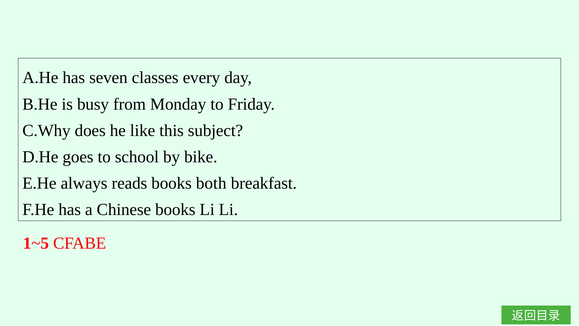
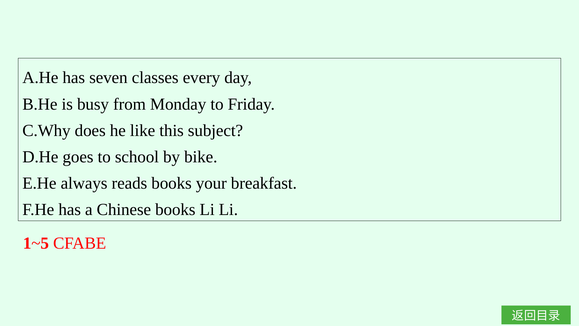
both: both -> your (211, 183)
